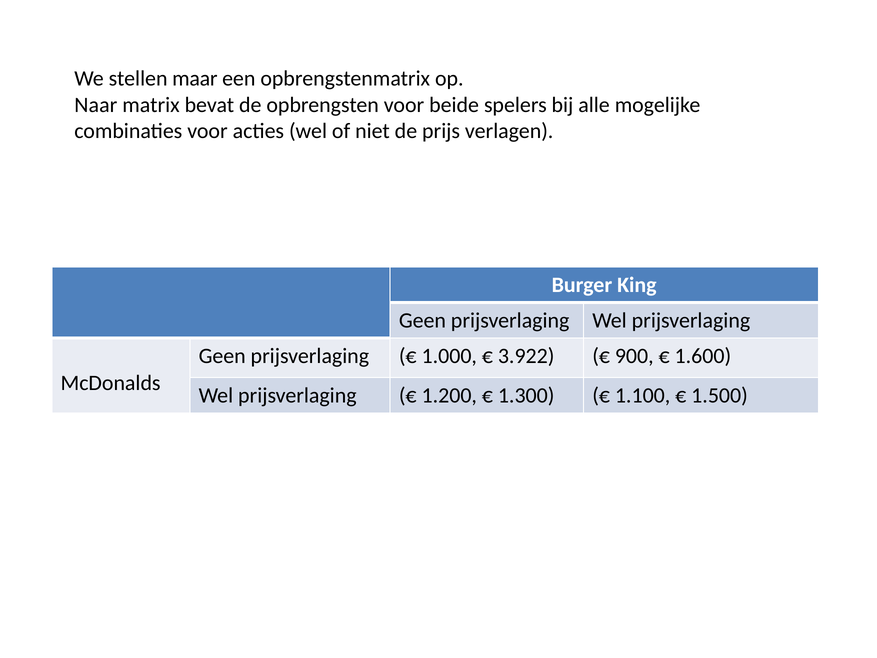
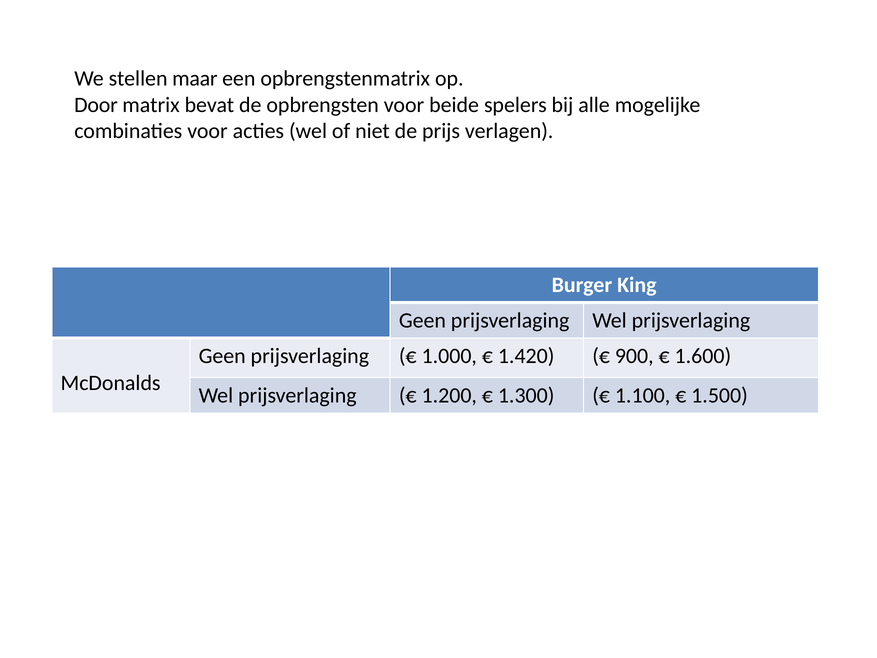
Naar: Naar -> Door (96, 105)
3.922: 3.922 -> 1.420 (526, 356)
